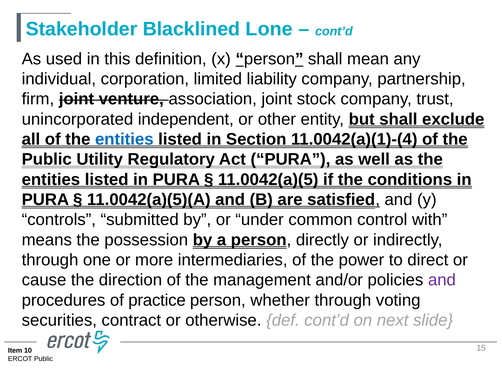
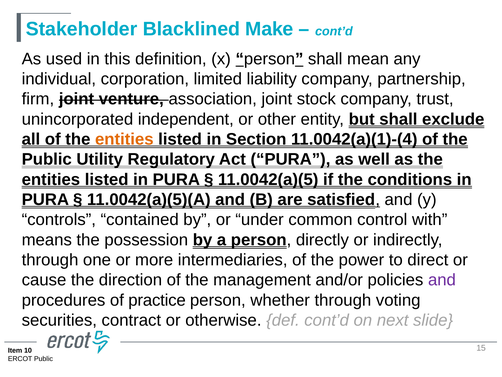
Lone: Lone -> Make (269, 29)
entities colour: blue -> orange (124, 139)
submitted: submitted -> contained (140, 219)
